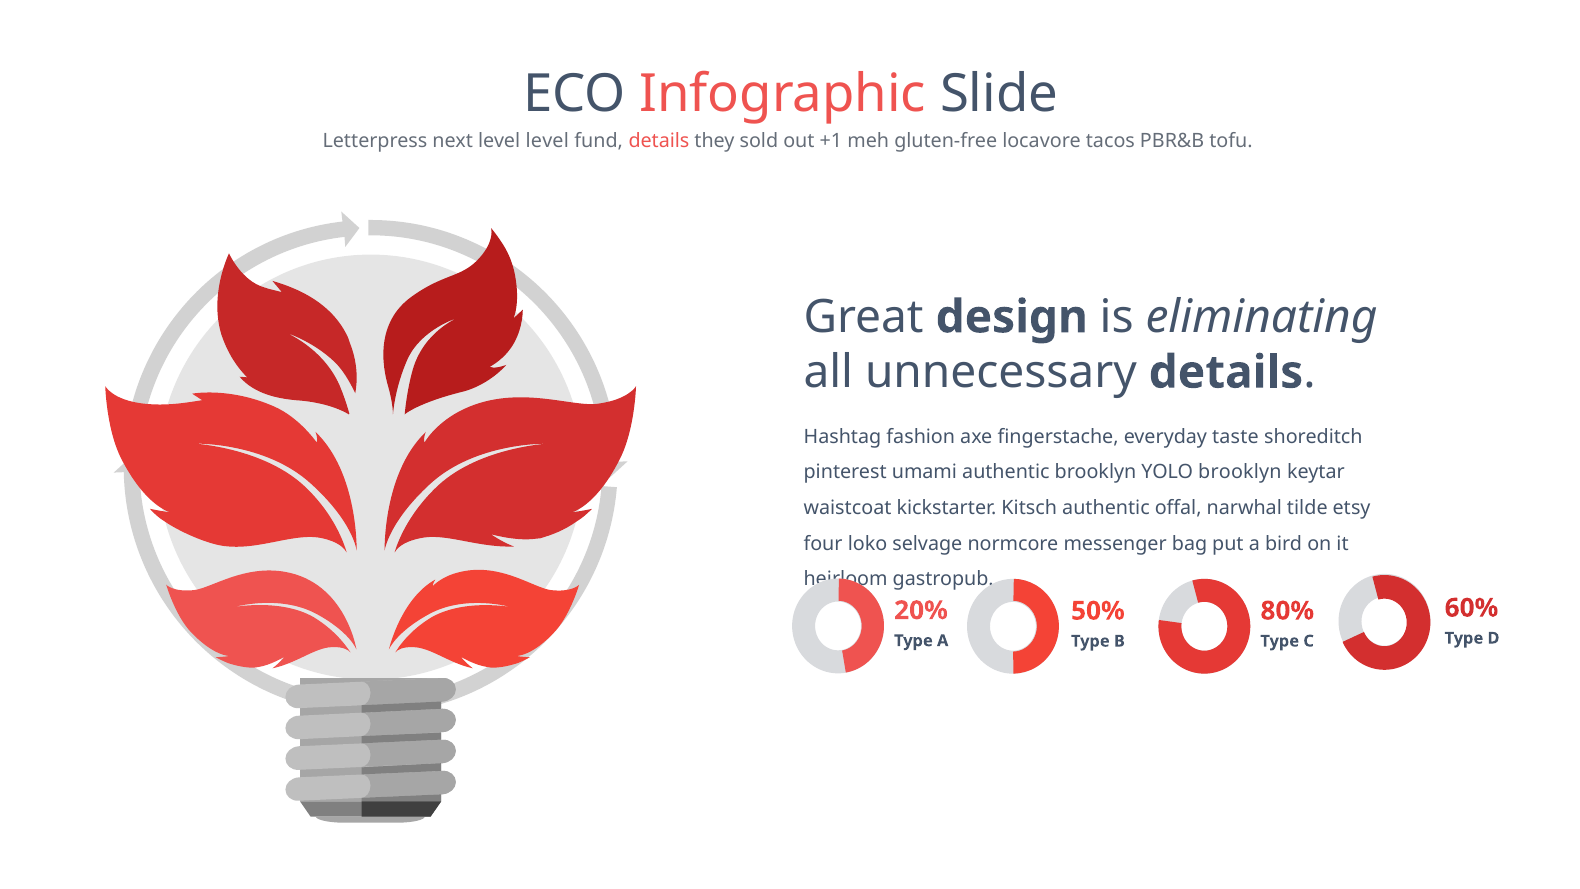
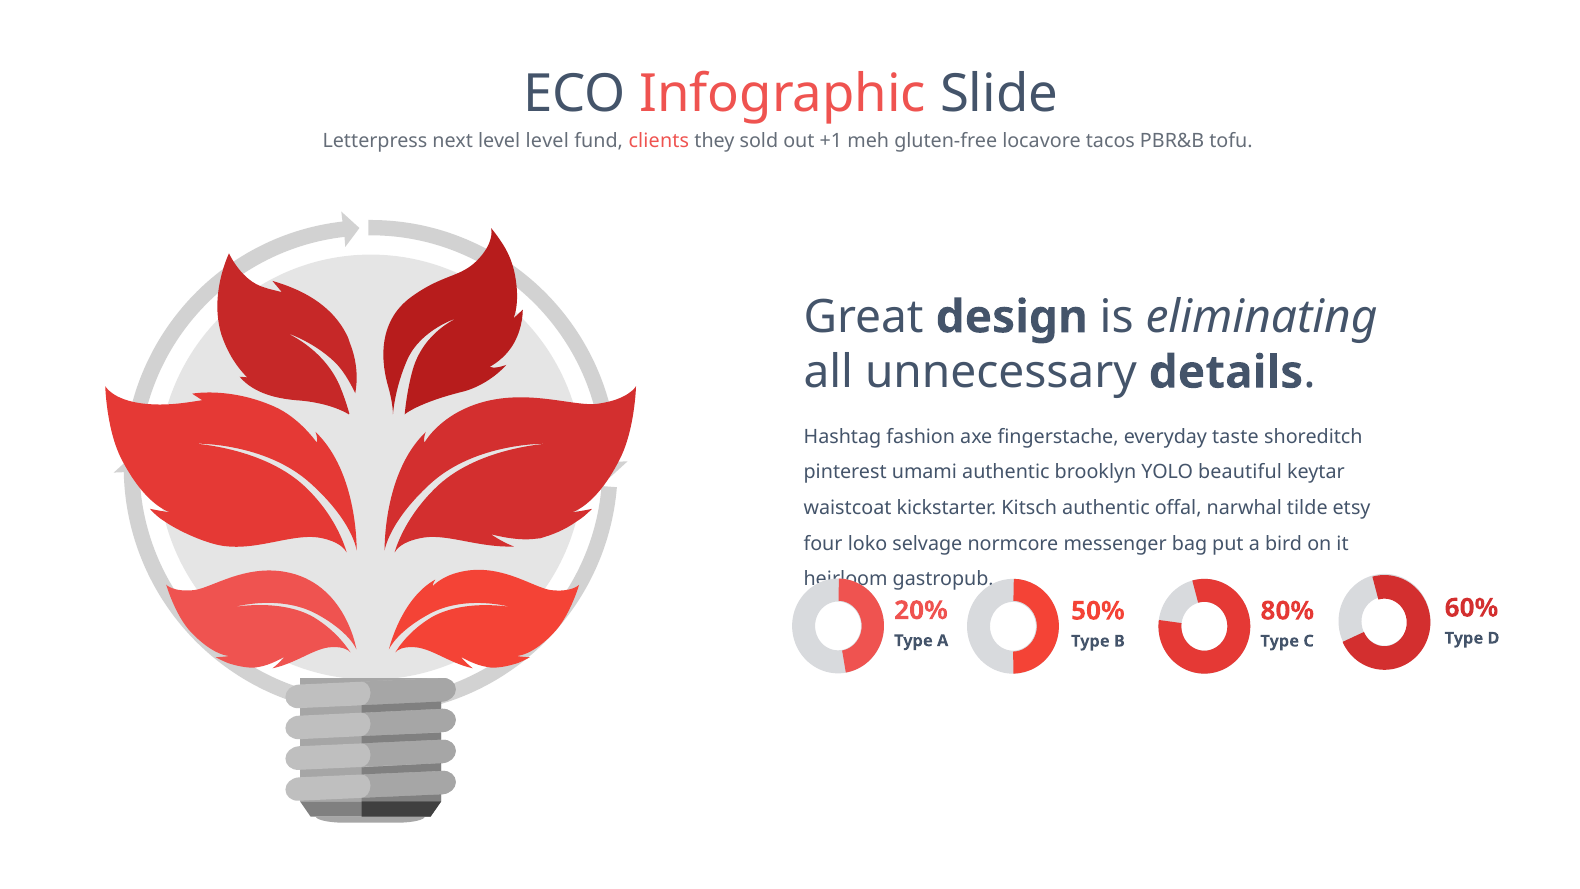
fund details: details -> clients (659, 141)
YOLO brooklyn: brooklyn -> beautiful (1240, 472)
